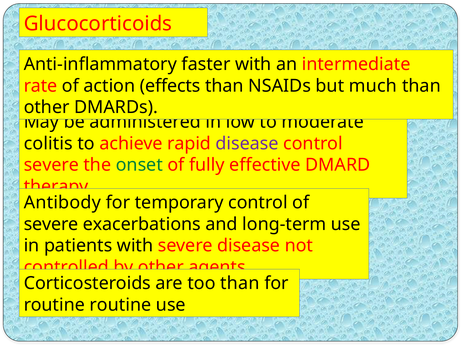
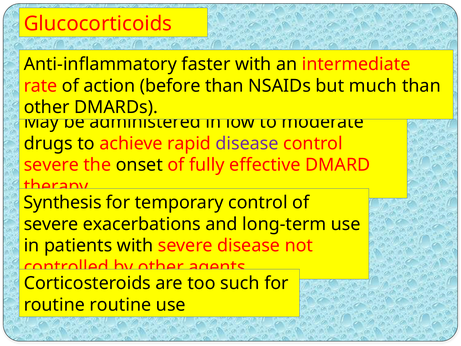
effects: effects -> before (170, 86)
colitis: colitis -> drugs (48, 143)
onset colour: green -> black (139, 165)
Antibody: Antibody -> Synthesis (63, 203)
too than: than -> such (240, 283)
